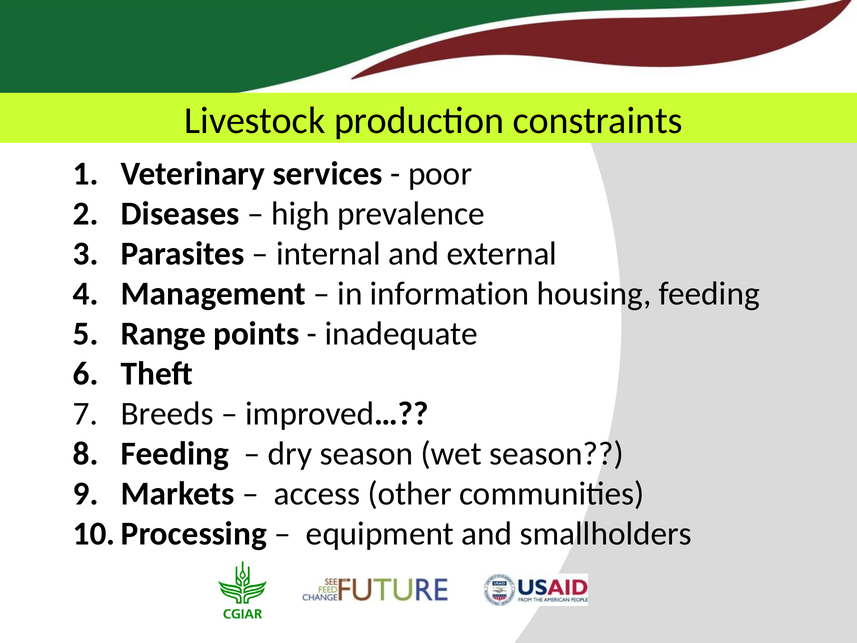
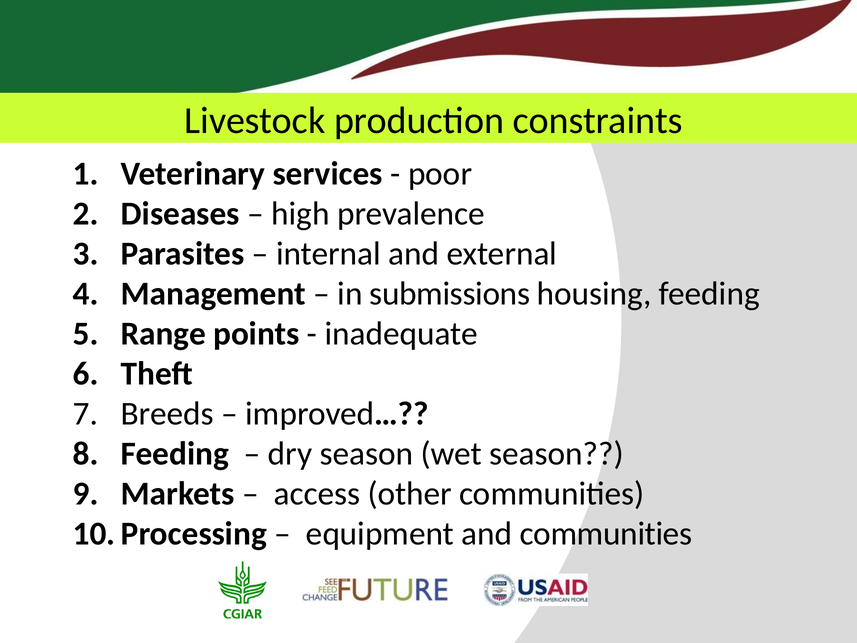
information: information -> submissions (450, 294)
and smallholders: smallholders -> communities (606, 534)
